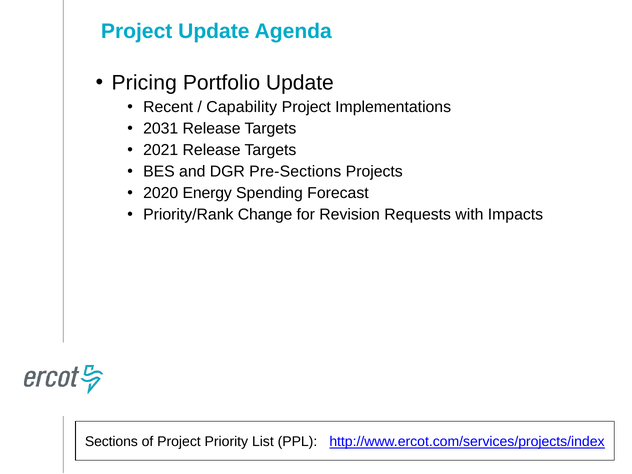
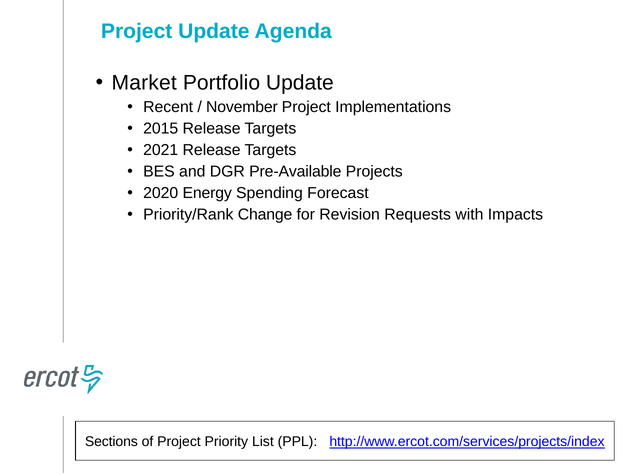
Pricing: Pricing -> Market (144, 83)
Capability: Capability -> November (242, 107)
2031: 2031 -> 2015 (161, 129)
Pre-Sections: Pre-Sections -> Pre-Available (295, 171)
